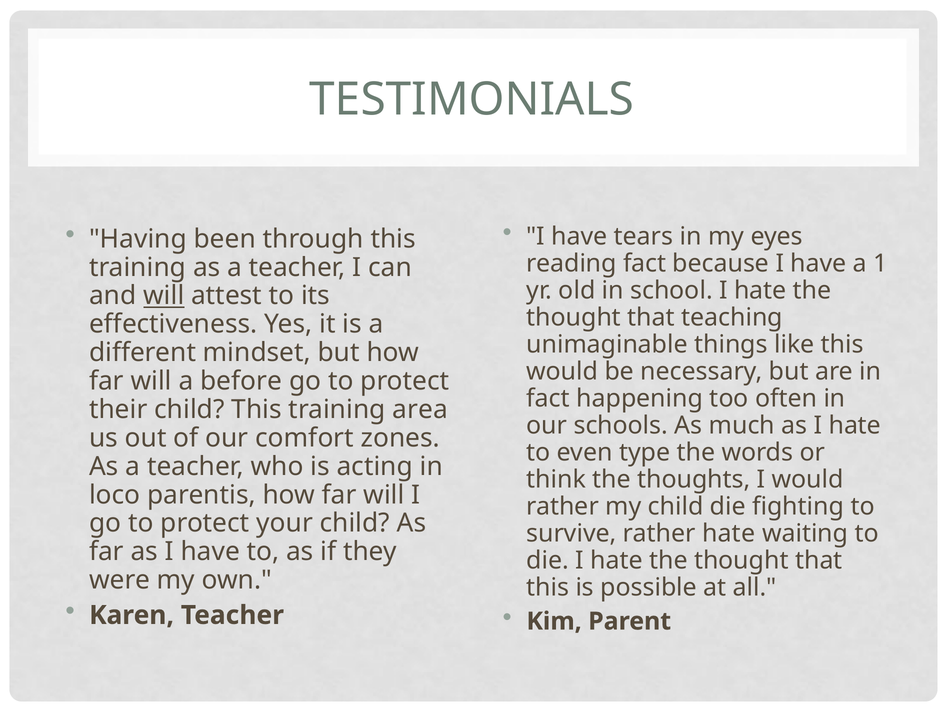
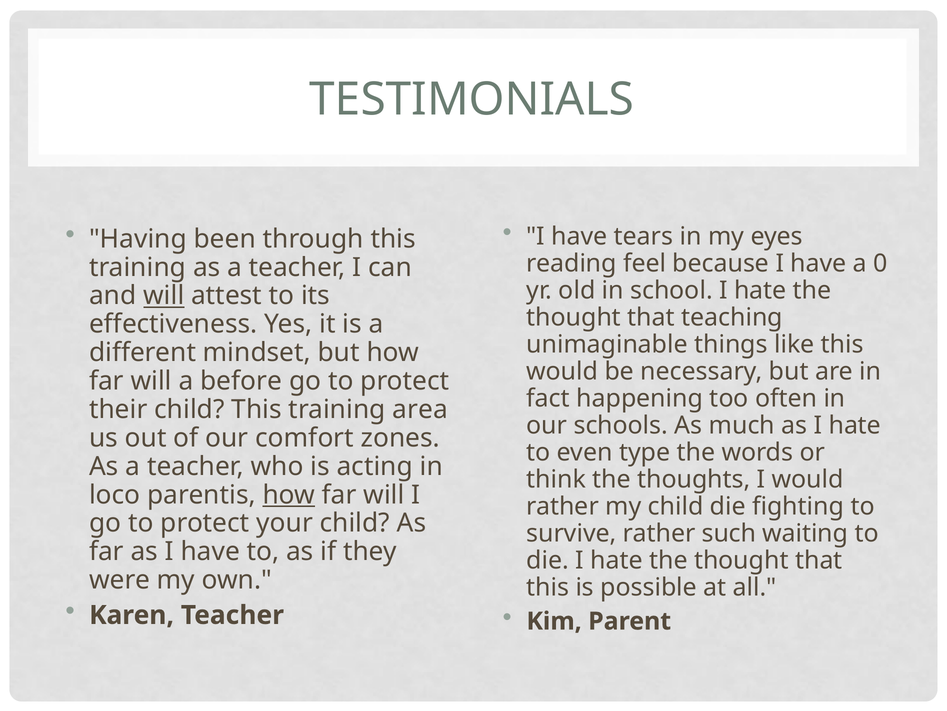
reading fact: fact -> feel (645, 263)
1: 1 -> 0 (881, 263)
how underline: none -> present (289, 494)
rather hate: hate -> such (729, 533)
